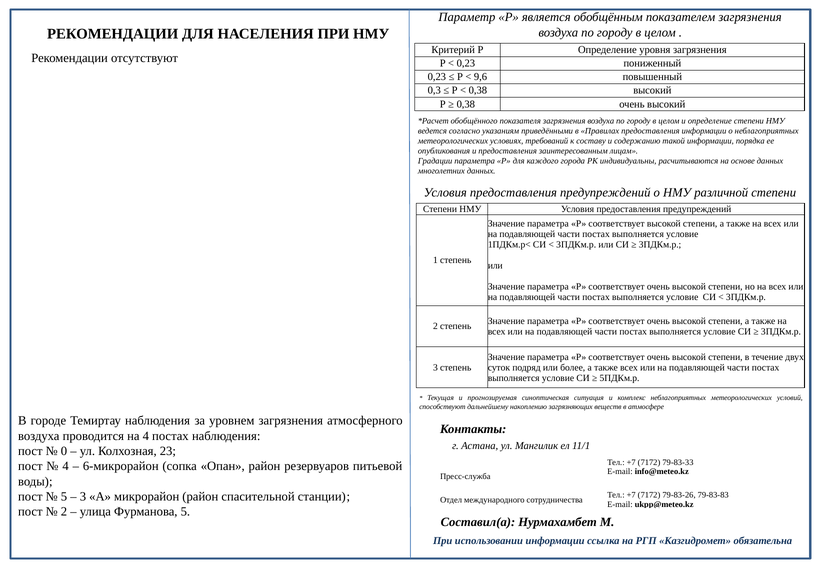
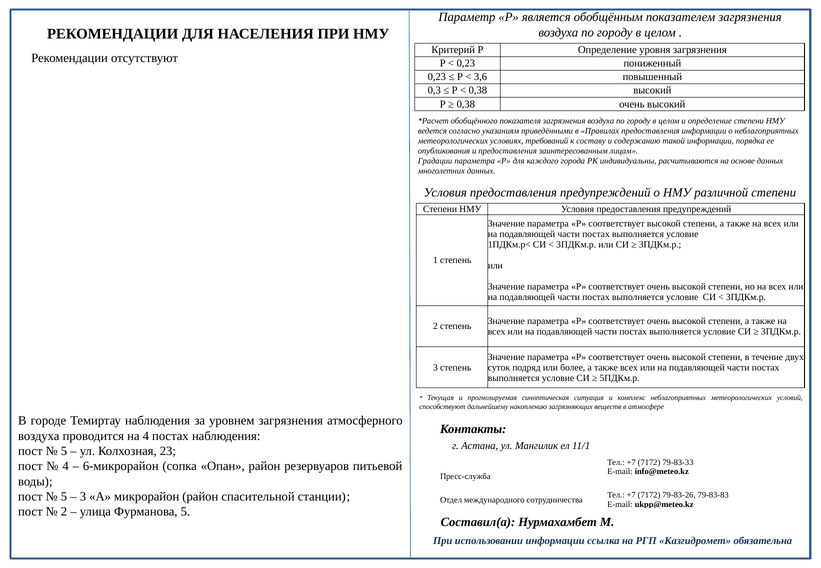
9,6: 9,6 -> 3,6 (481, 77)
0: 0 -> 5 (64, 451)
